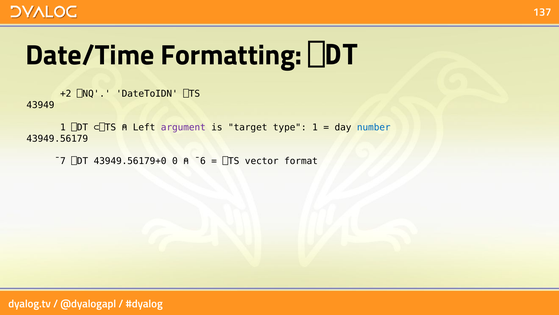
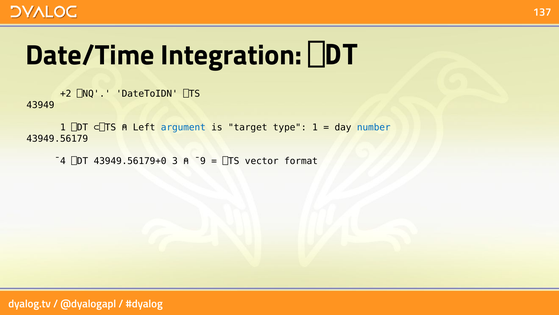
Formatting: Formatting -> Integration (231, 55)
argument colour: purple -> blue (183, 127)
¯7: ¯7 -> ¯4 (60, 161)
0: 0 -> 3 (175, 161)
¯6: ¯6 -> ¯9 (200, 161)
